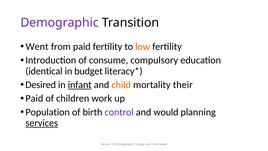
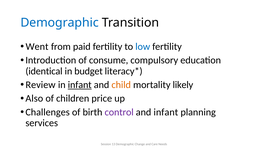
Demographic colour: purple -> blue (60, 23)
low colour: orange -> blue (143, 46)
Desired: Desired -> Review (41, 85)
their: their -> likely (183, 85)
Paid: Paid -> Also (34, 98)
work: work -> price (102, 98)
Population: Population -> Challenges (48, 112)
and would: would -> infant (166, 112)
services underline: present -> none (42, 123)
